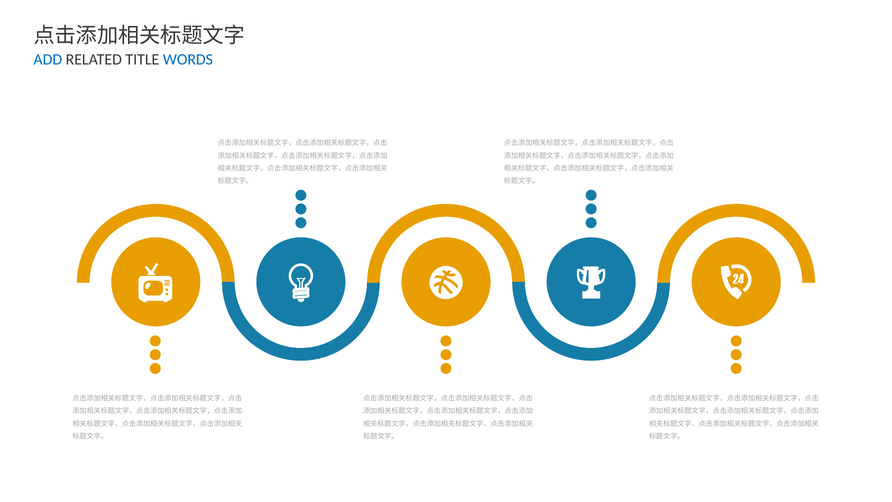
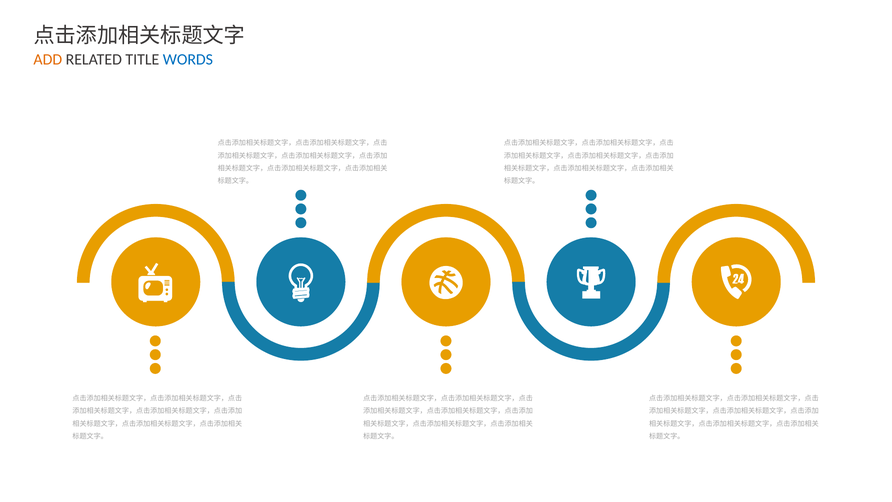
ADD colour: blue -> orange (48, 59)
